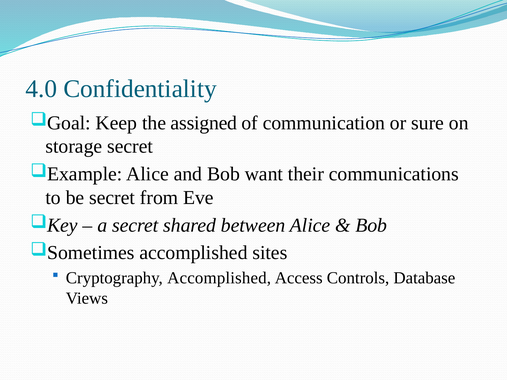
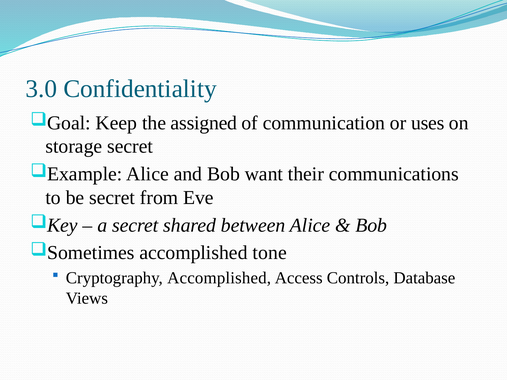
4.0: 4.0 -> 3.0 (41, 89)
sure: sure -> uses (428, 123)
sites: sites -> tone (270, 253)
